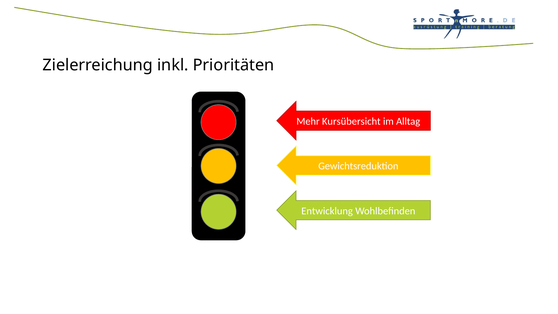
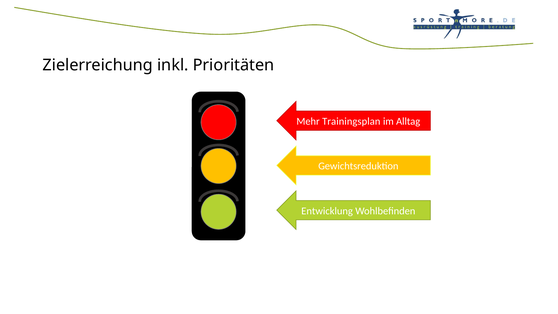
Kursübersicht: Kursübersicht -> Trainingsplan (351, 121)
